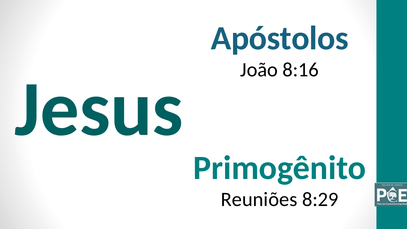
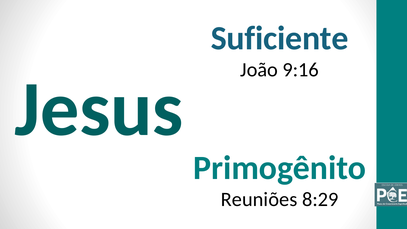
Apóstolos: Apóstolos -> Suficiente (280, 38)
8:16: 8:16 -> 9:16 (301, 70)
